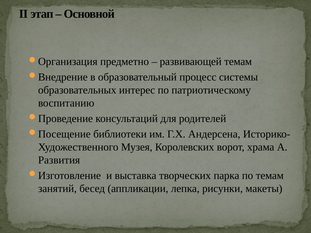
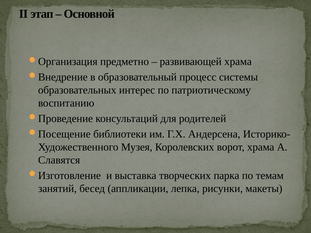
развивающей темам: темам -> храма (238, 62)
Развития: Развития -> Славятся (59, 160)
